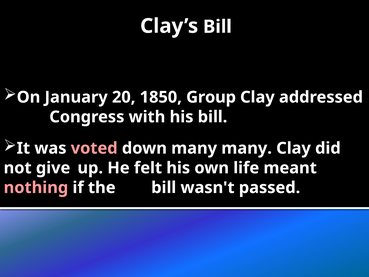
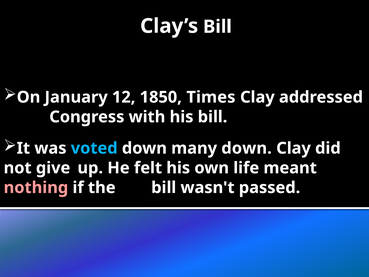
20: 20 -> 12 (124, 97)
Group: Group -> Times (211, 97)
voted colour: pink -> light blue (94, 148)
many many: many -> down (247, 148)
